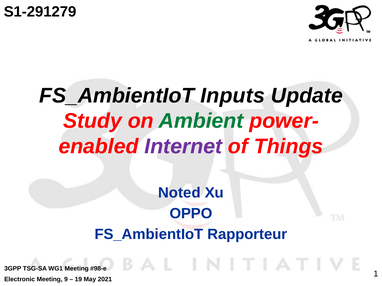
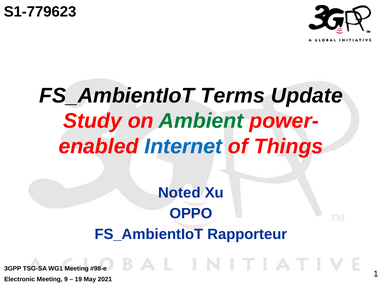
S1-291279: S1-291279 -> S1-779623 (40, 12)
Inputs: Inputs -> Terms (233, 96)
Internet colour: purple -> blue (183, 147)
